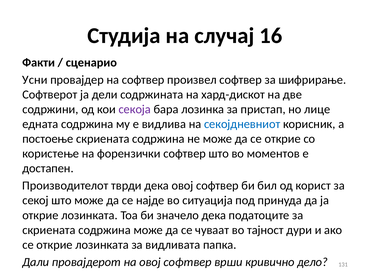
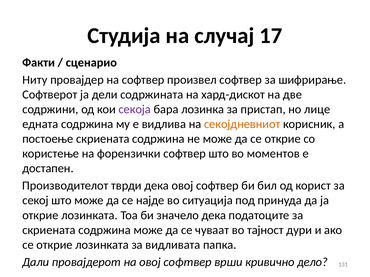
16: 16 -> 17 (271, 36)
Усни: Усни -> Ниту (35, 80)
секојдневниот colour: blue -> orange (242, 124)
